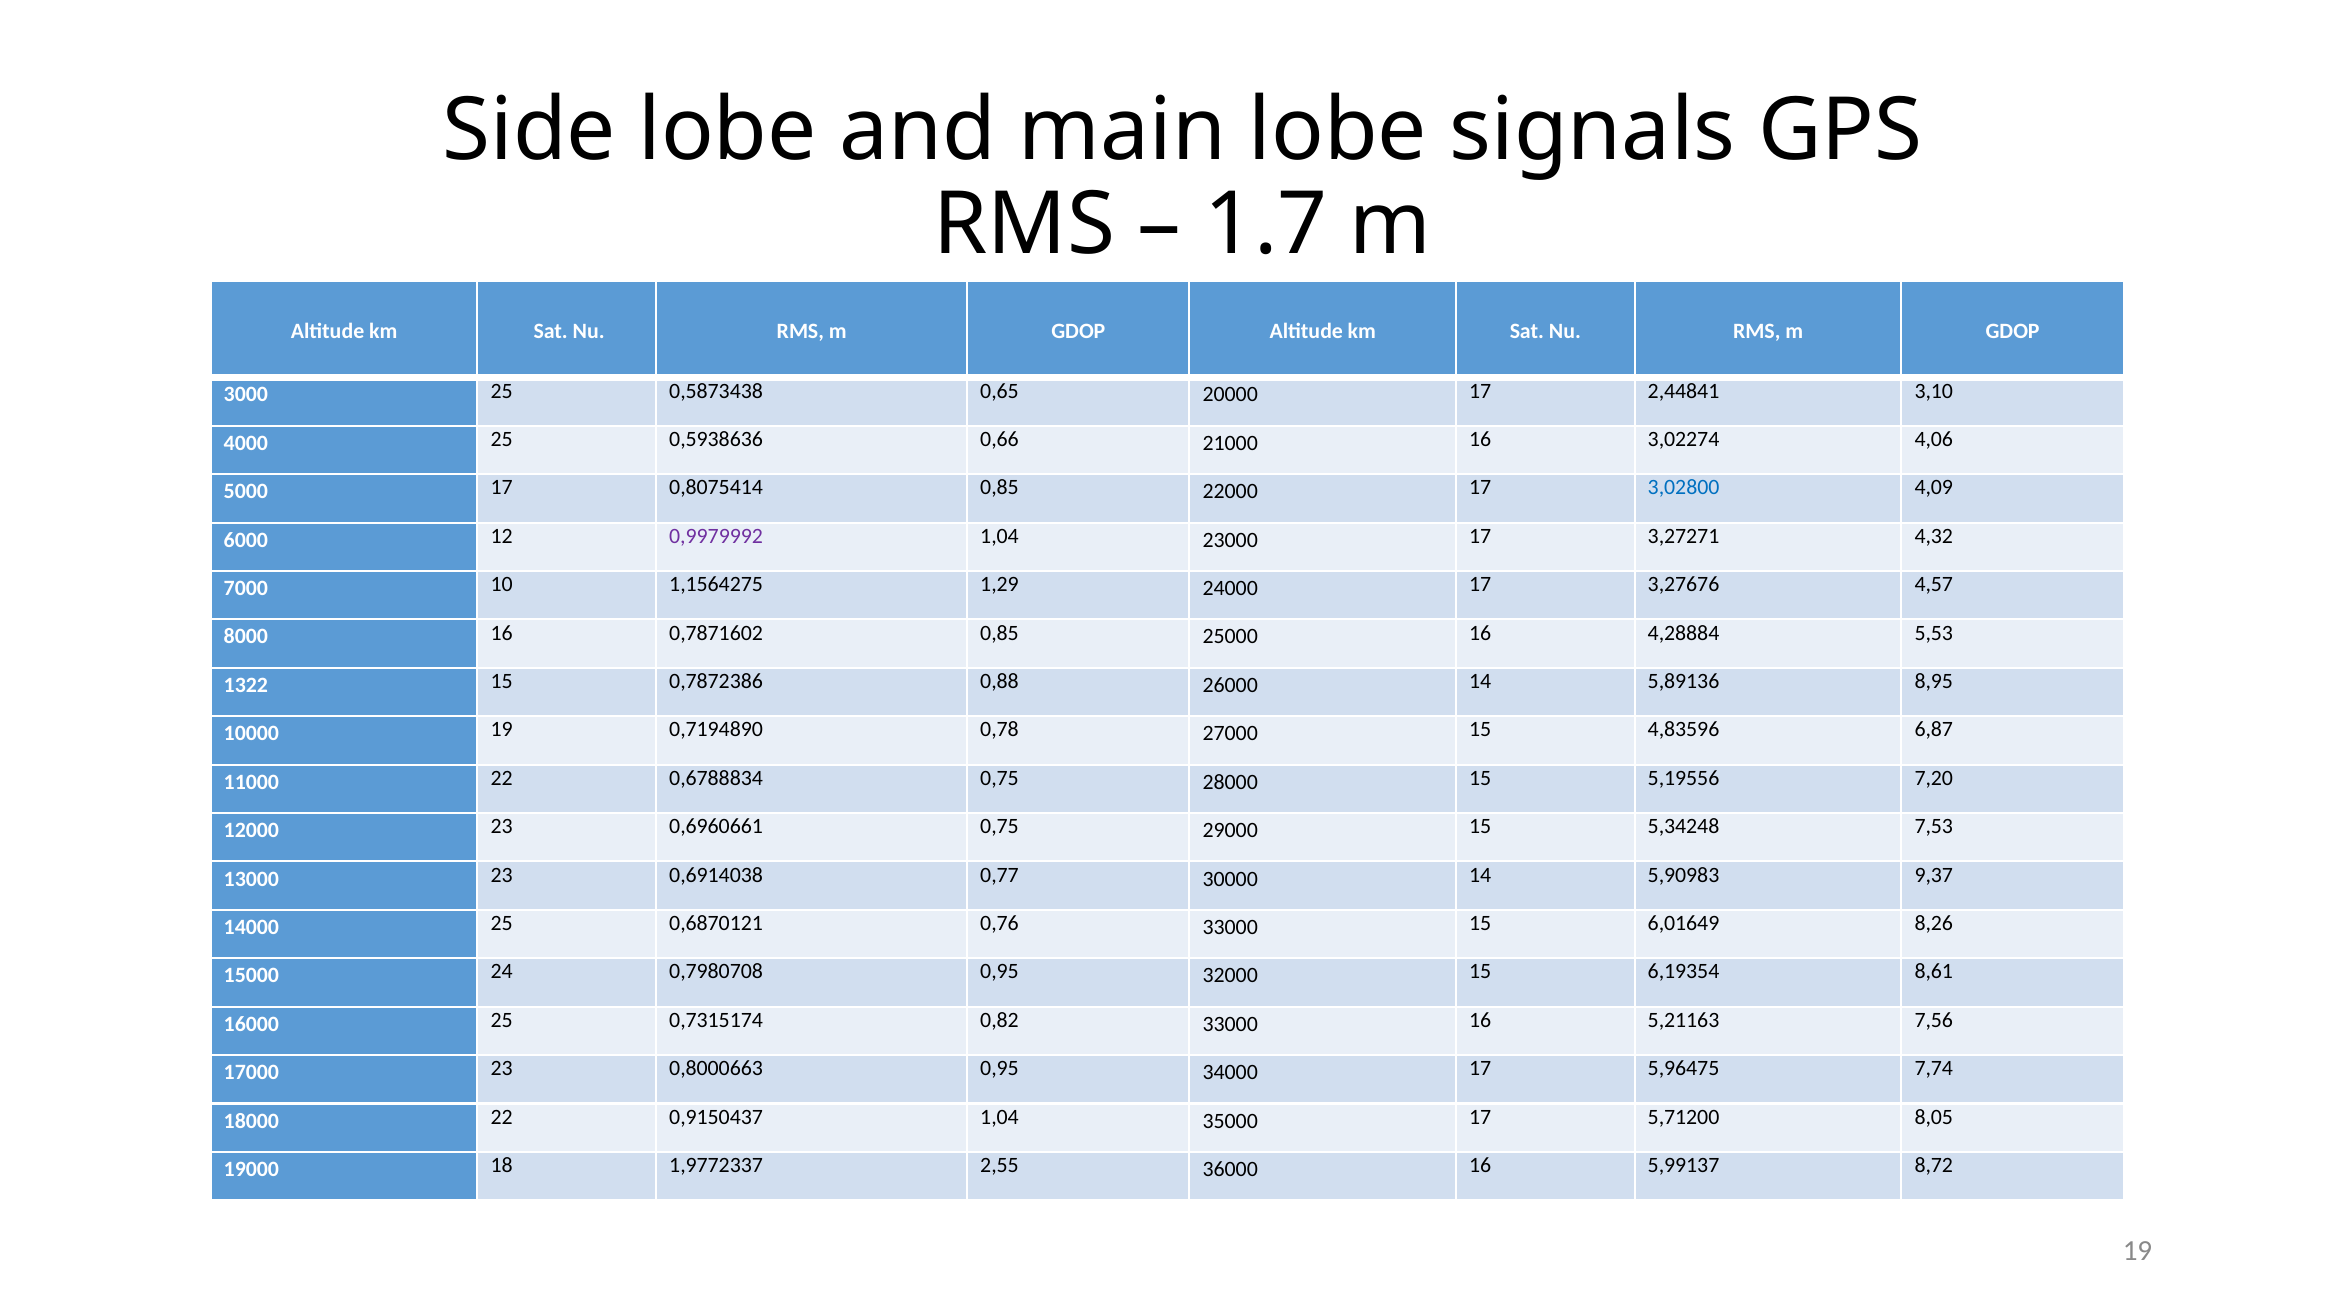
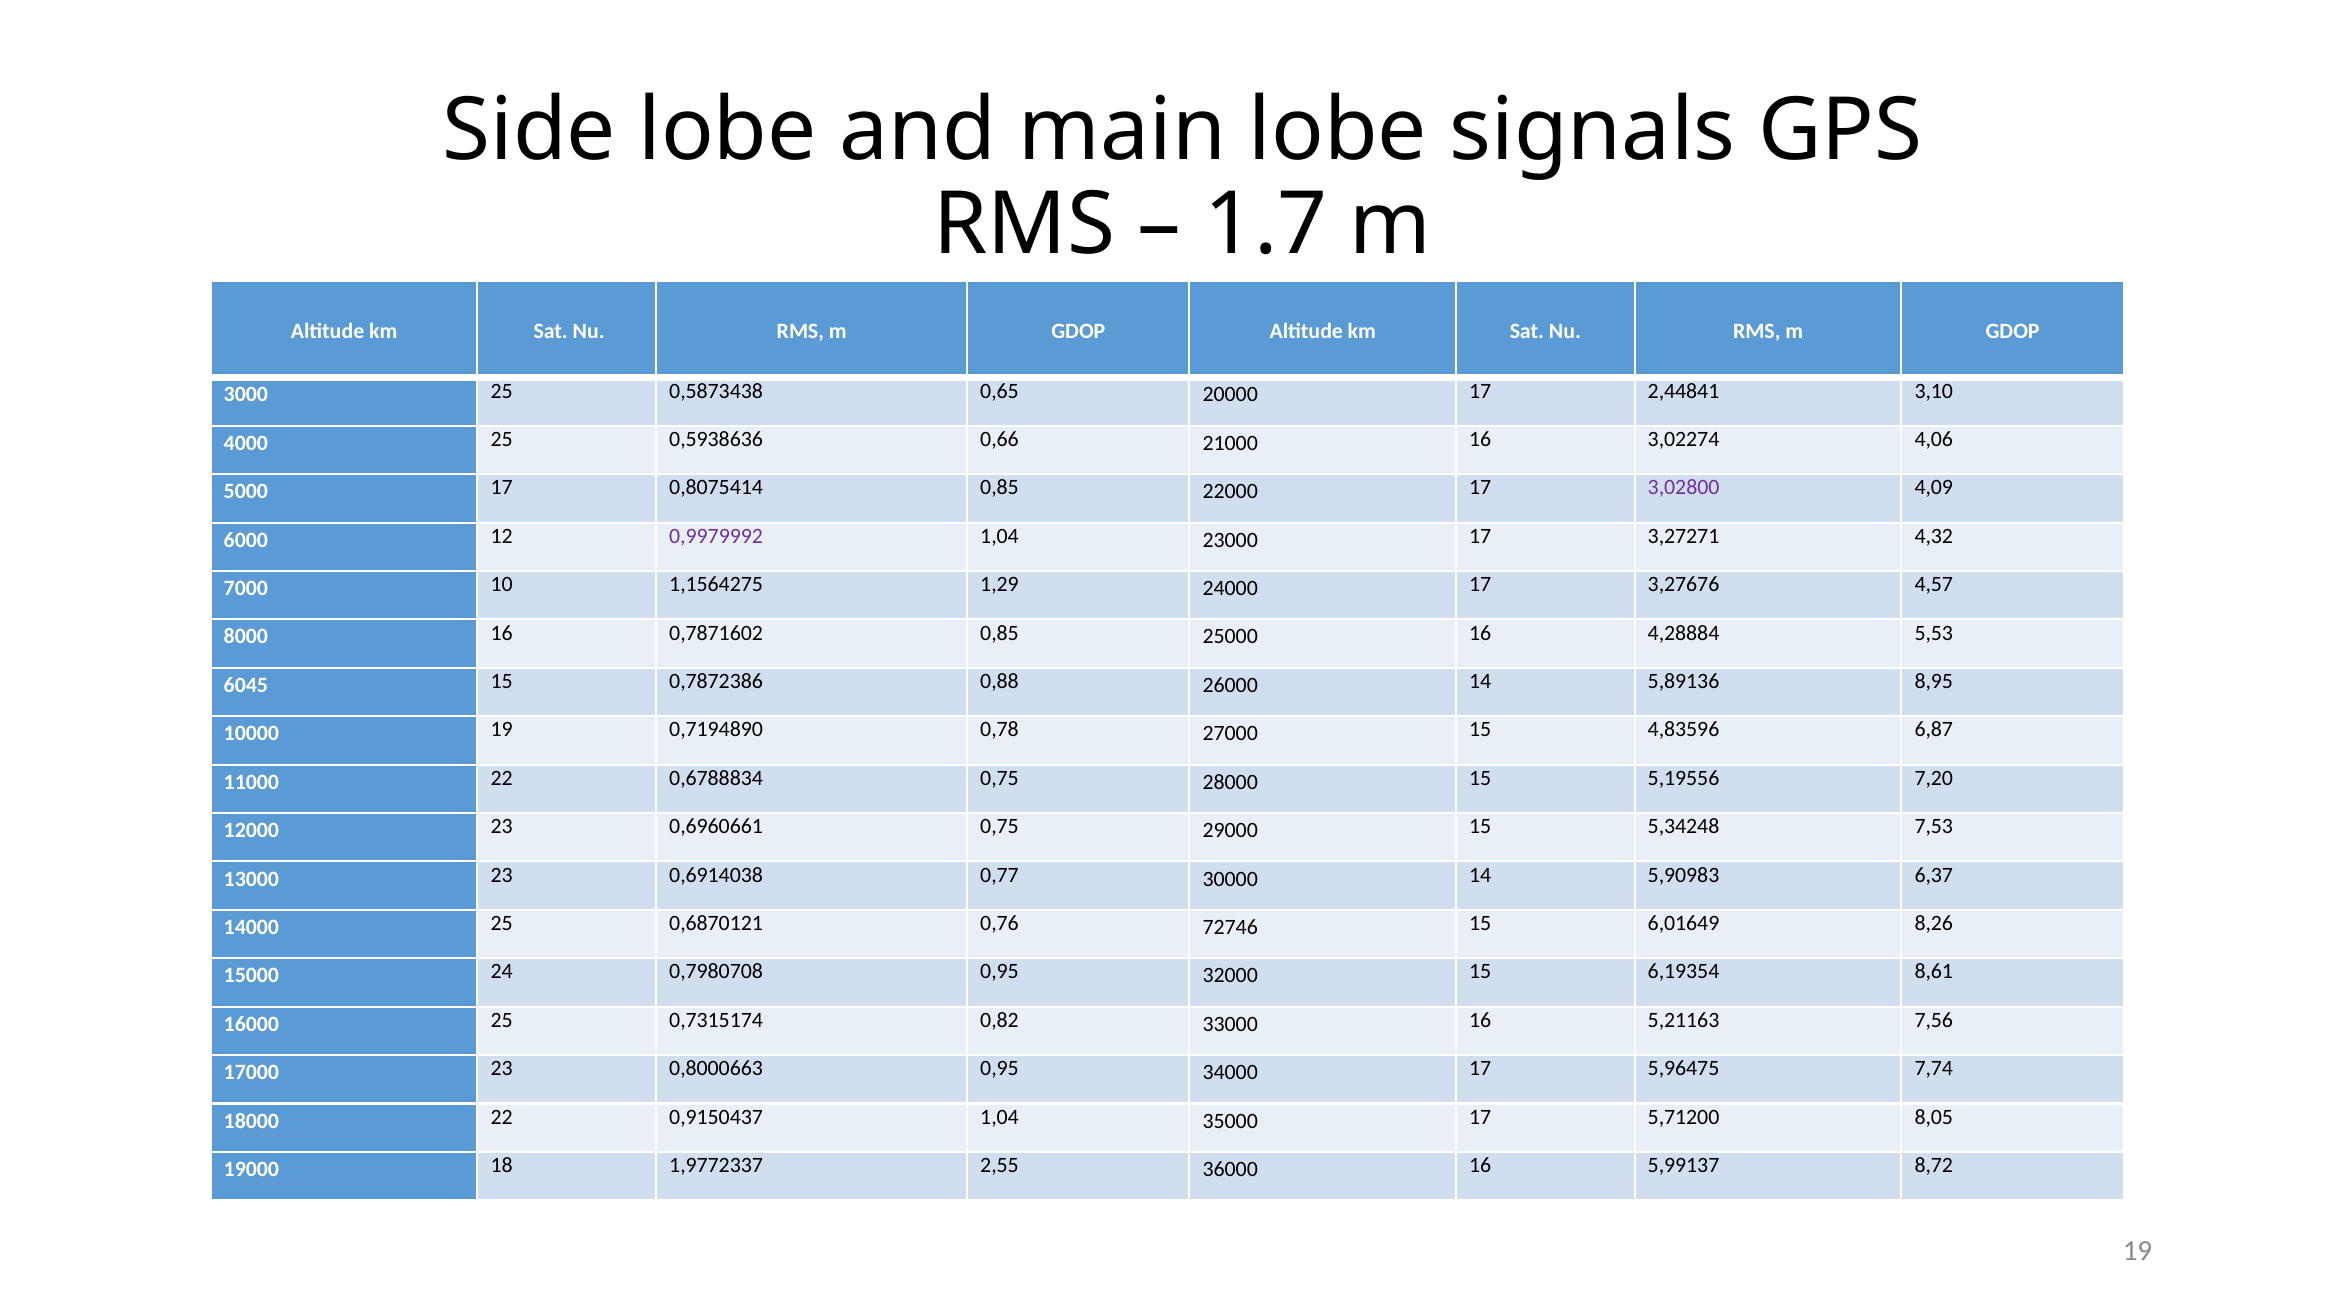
3,02800 colour: blue -> purple (1684, 488)
1322: 1322 -> 6045 (246, 686)
9,37: 9,37 -> 6,37 (1934, 875)
0,76 33000: 33000 -> 72746 (1230, 928)
